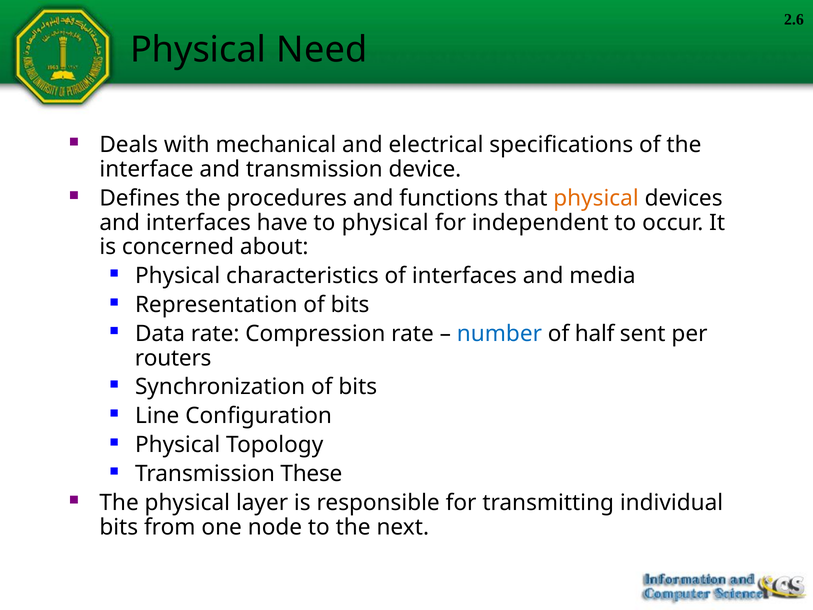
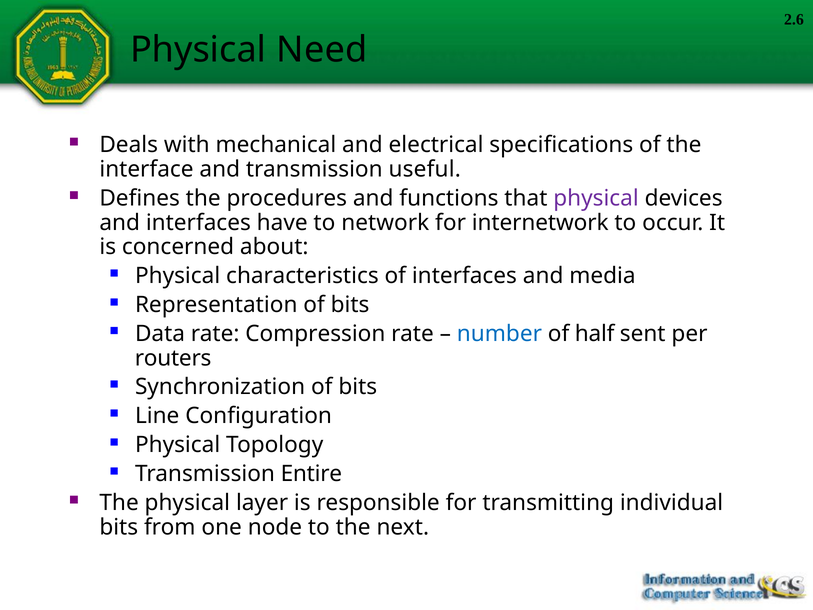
device: device -> useful (425, 169)
physical colour: orange -> purple (596, 198)
to physical: physical -> network (385, 222)
independent: independent -> internetwork (540, 222)
These: These -> Entire (311, 474)
